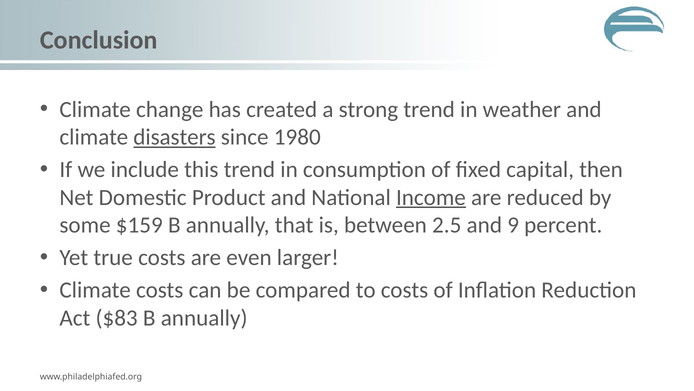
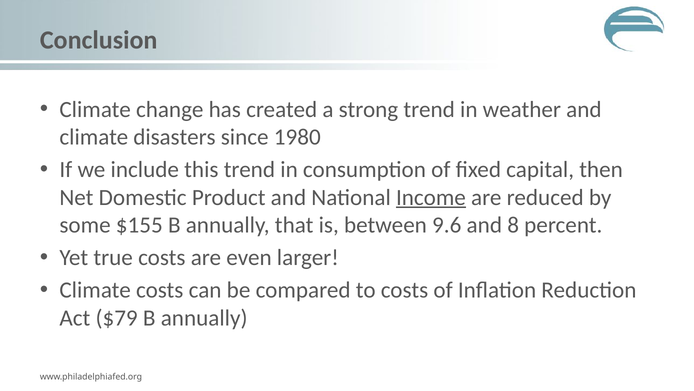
disasters underline: present -> none (175, 137)
$159: $159 -> $155 (139, 225)
2.5: 2.5 -> 9.6 (447, 225)
9: 9 -> 8 (513, 225)
$83: $83 -> $79 (117, 317)
